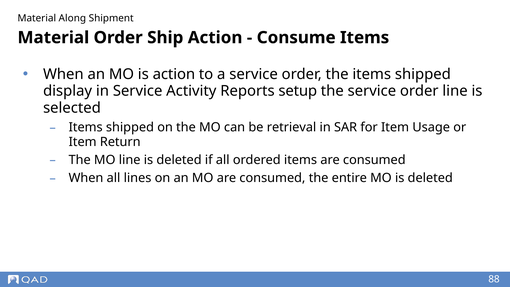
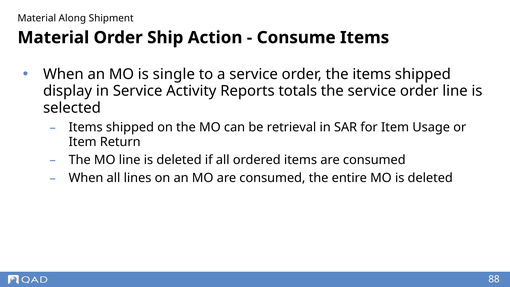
is action: action -> single (174, 74)
setup: setup -> totals (298, 91)
